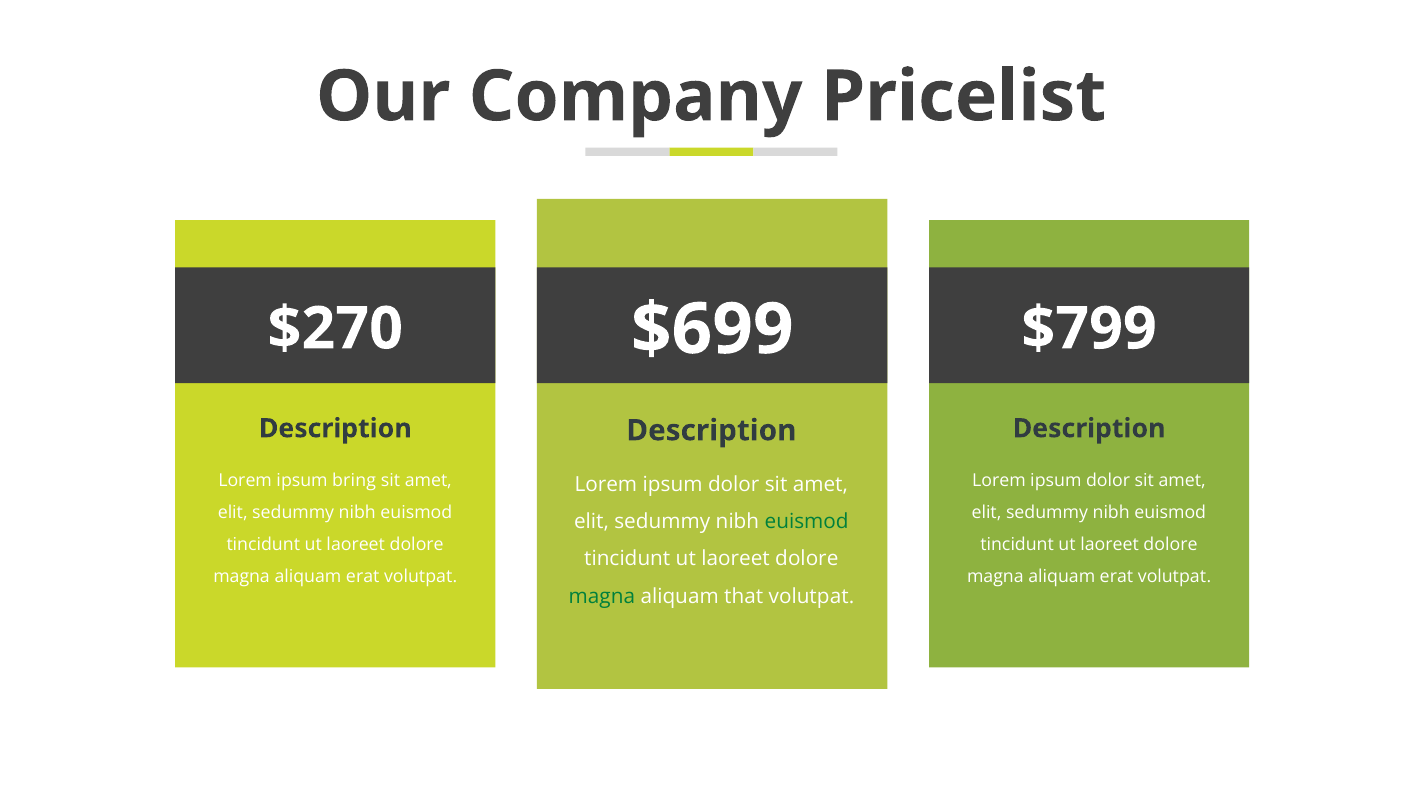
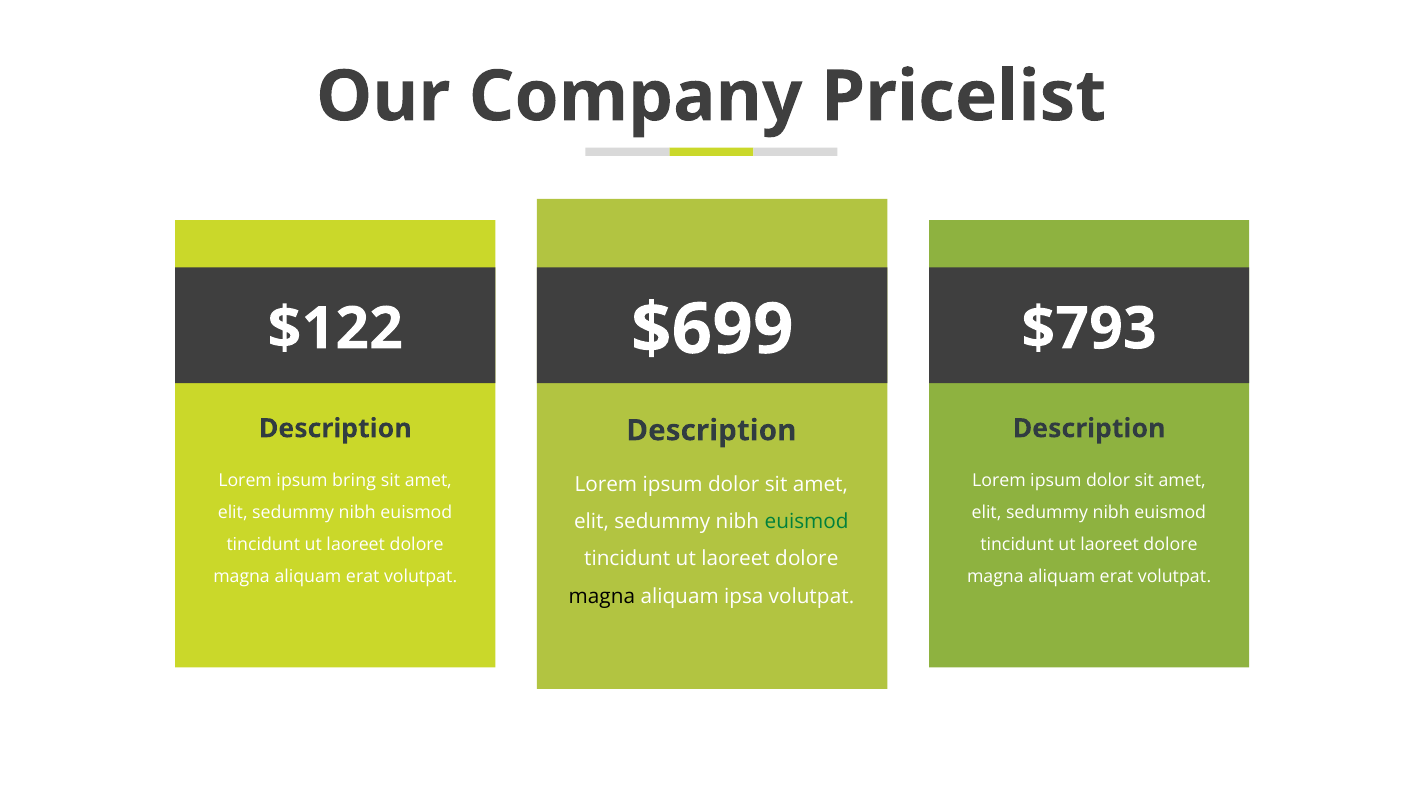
$270: $270 -> $122 (335, 329)
$799: $799 -> $793 (1089, 329)
magna colour: green -> black (602, 596)
that: that -> ipsa (744, 596)
